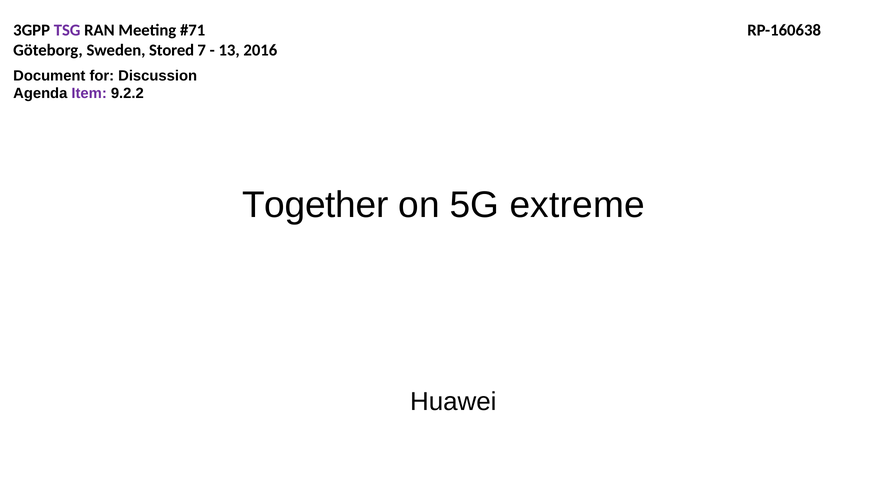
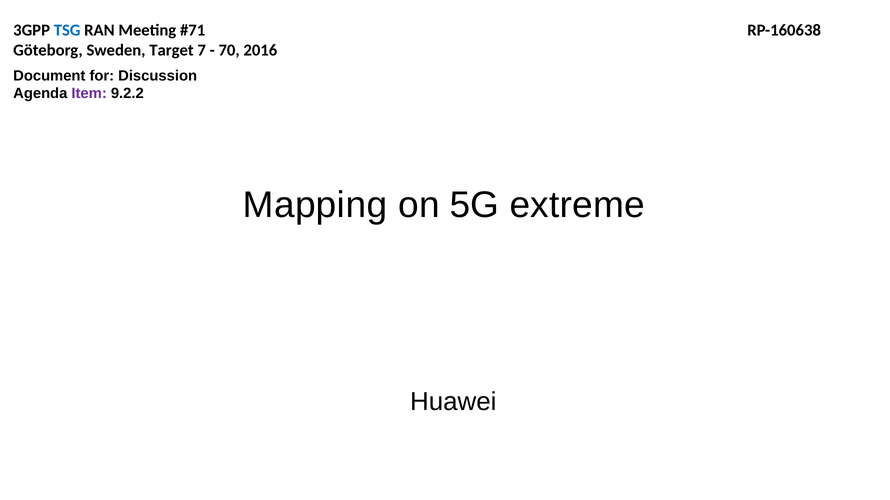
TSG colour: purple -> blue (67, 30)
Stored: Stored -> Target (172, 50)
13: 13 -> 70 (229, 50)
Together: Together -> Mapping (315, 205)
